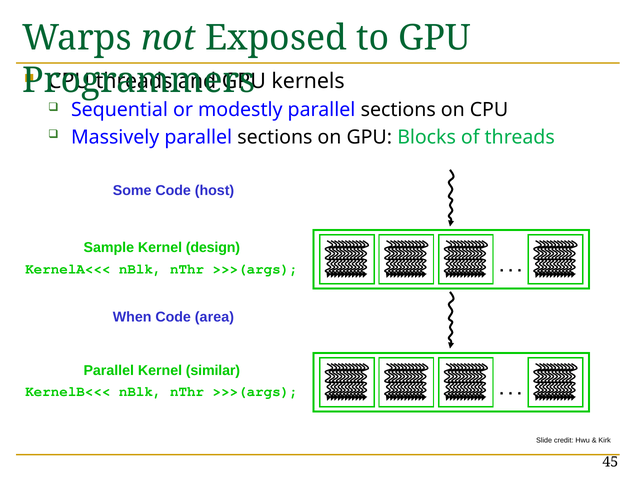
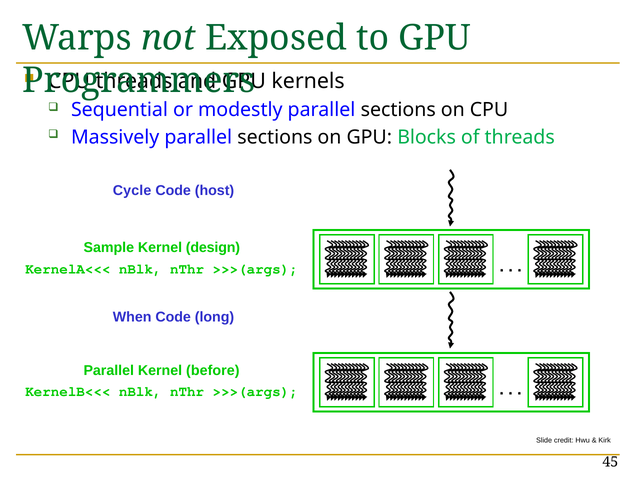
Some: Some -> Cycle (132, 191)
area: area -> long (214, 317)
similar: similar -> before (213, 370)
